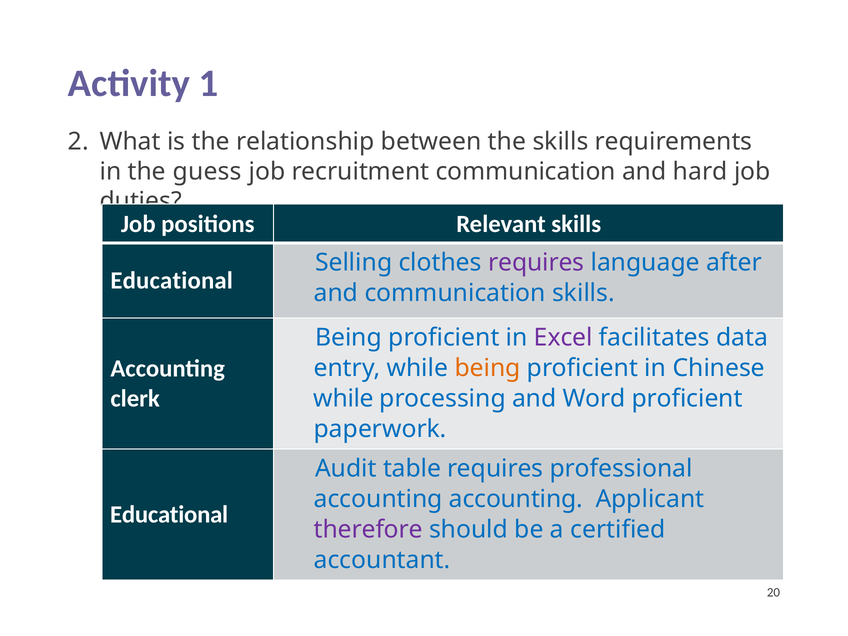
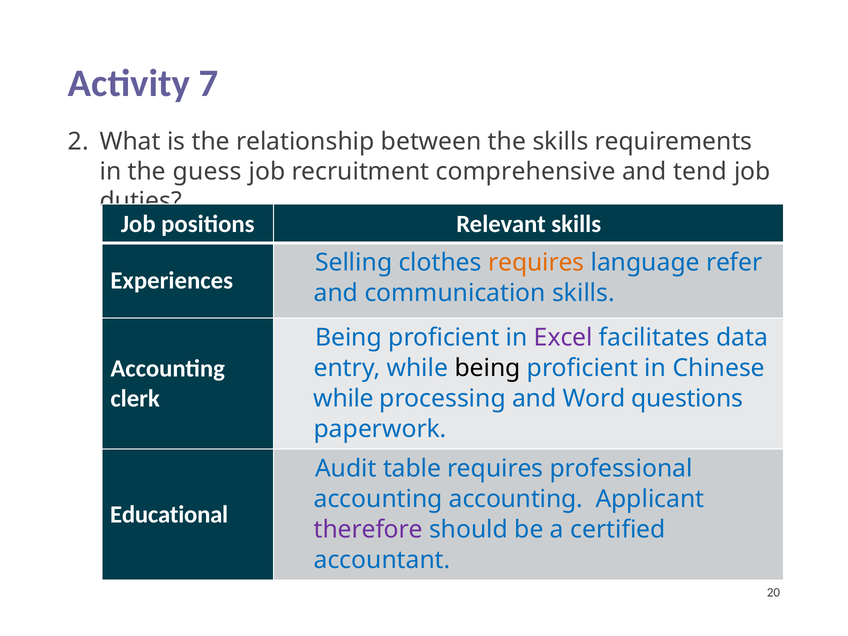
1: 1 -> 7 (209, 84)
recruitment communication: communication -> comprehensive (526, 171)
hard: hard -> tend (700, 171)
requires colour: purple -> orange (536, 262)
after: after -> refer (734, 262)
Educational: Educational -> Experiences (172, 281)
being colour: orange -> black (488, 368)
Word proficient: proficient -> questions (687, 399)
